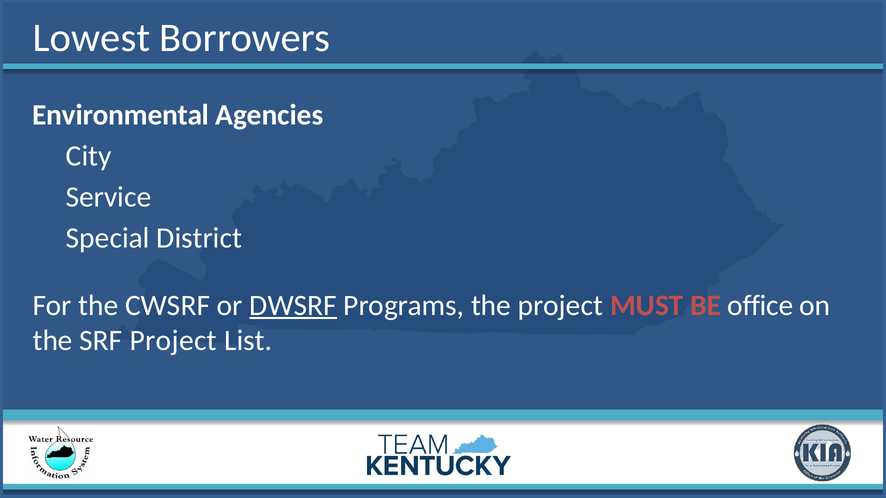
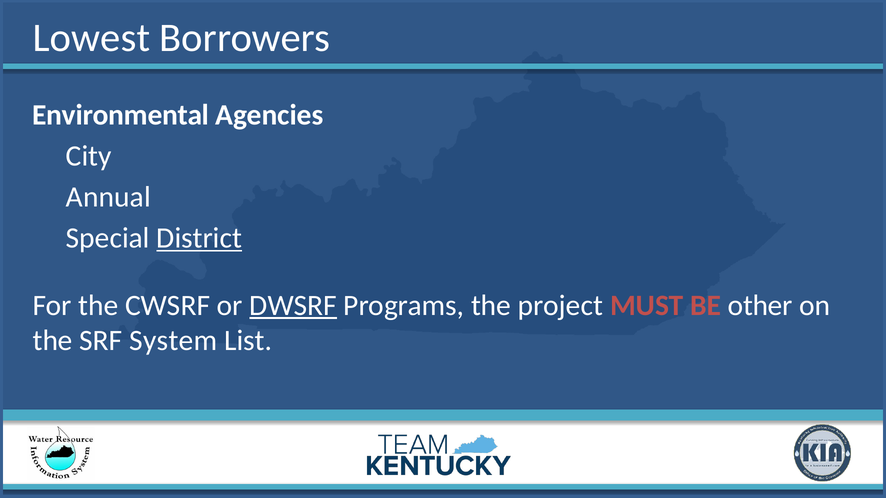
Service: Service -> Annual (108, 197)
District underline: none -> present (199, 238)
office: office -> other (760, 305)
SRF Project: Project -> System (173, 341)
